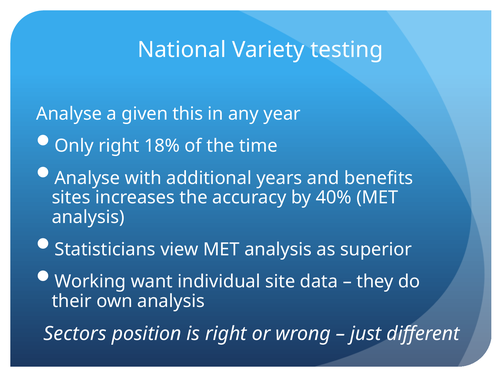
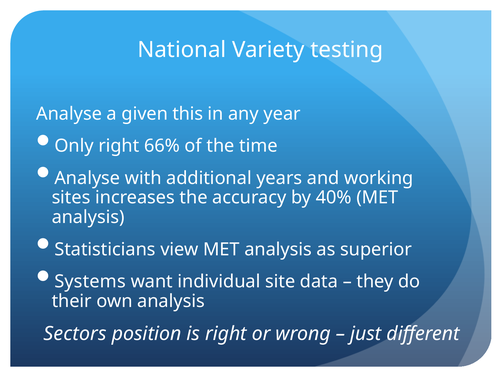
18%: 18% -> 66% (162, 146)
benefits: benefits -> working (379, 178)
Working: Working -> Systems (90, 281)
